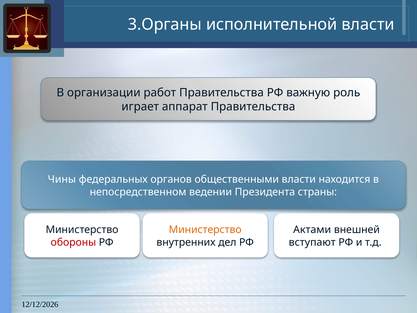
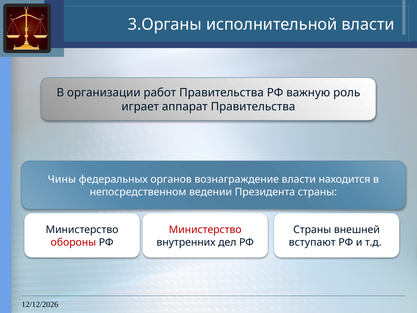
общественными: общественными -> вознаграждение (237, 179)
Министерство colour: orange -> red (205, 230)
Актами: Актами -> Страны (312, 230)
